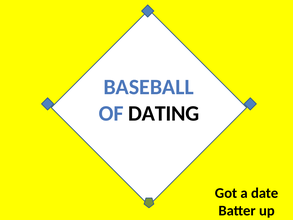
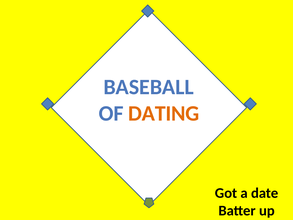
DATING colour: black -> orange (164, 113)
